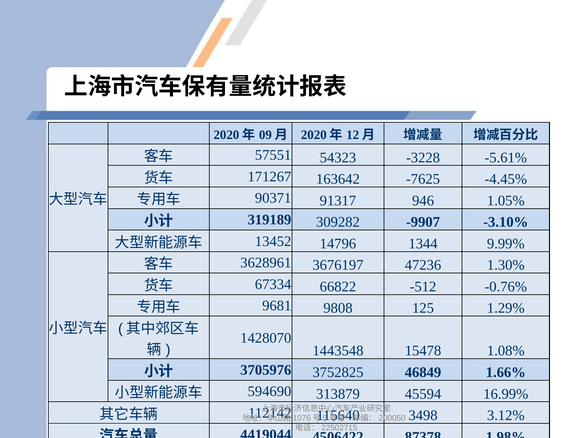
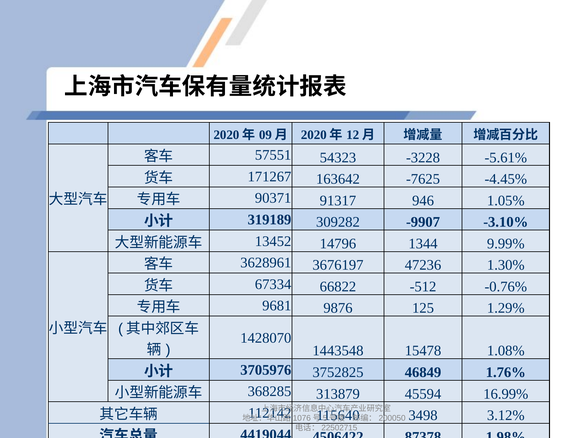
9808: 9808 -> 9876 (338, 308)
1.66%: 1.66% -> 1.76% (506, 372)
594690: 594690 -> 368285 (269, 391)
